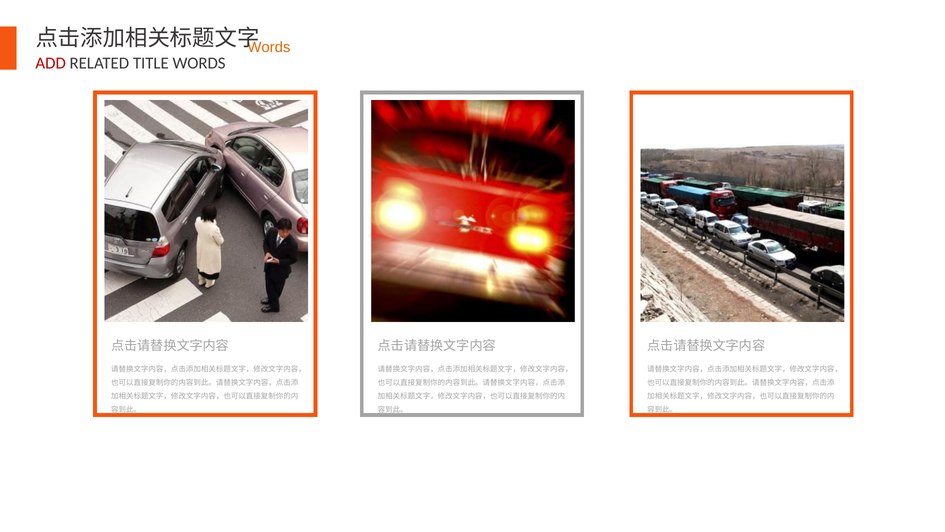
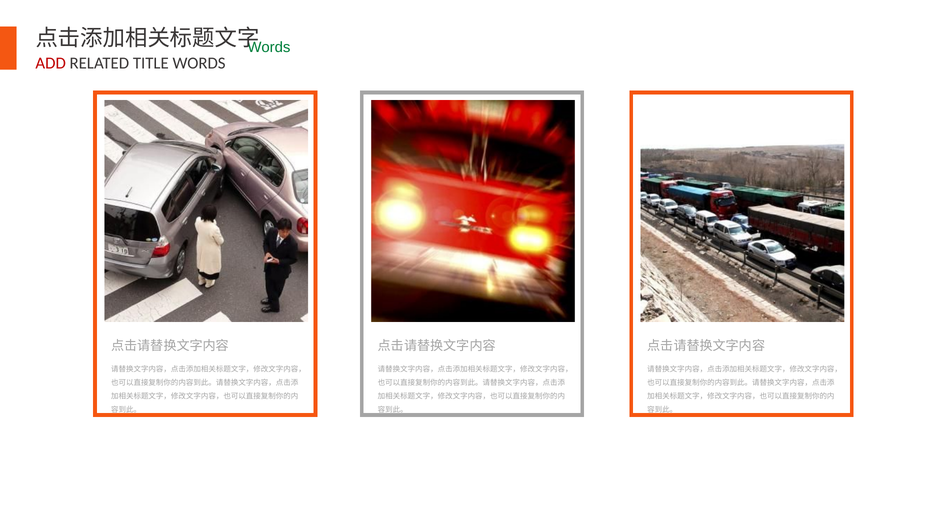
Words colour: orange -> green (269, 47)
